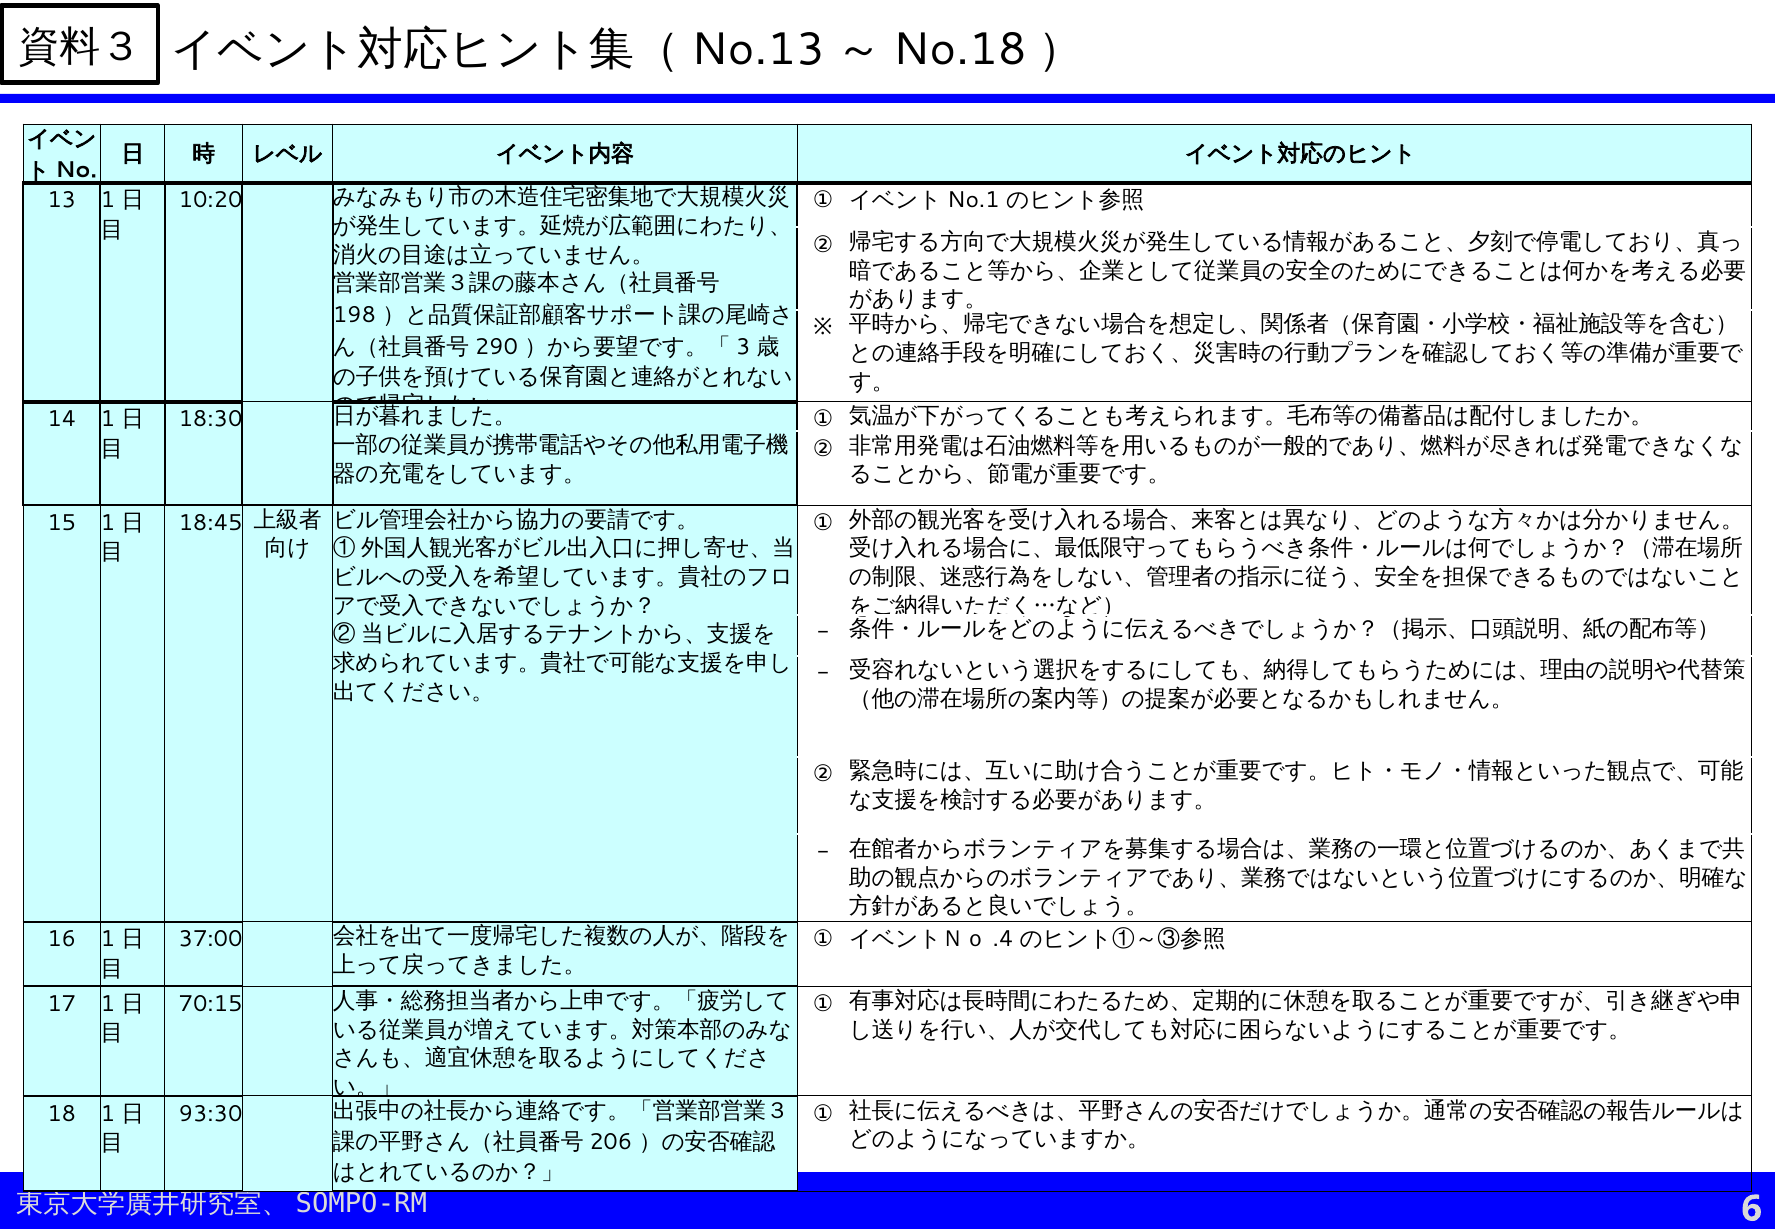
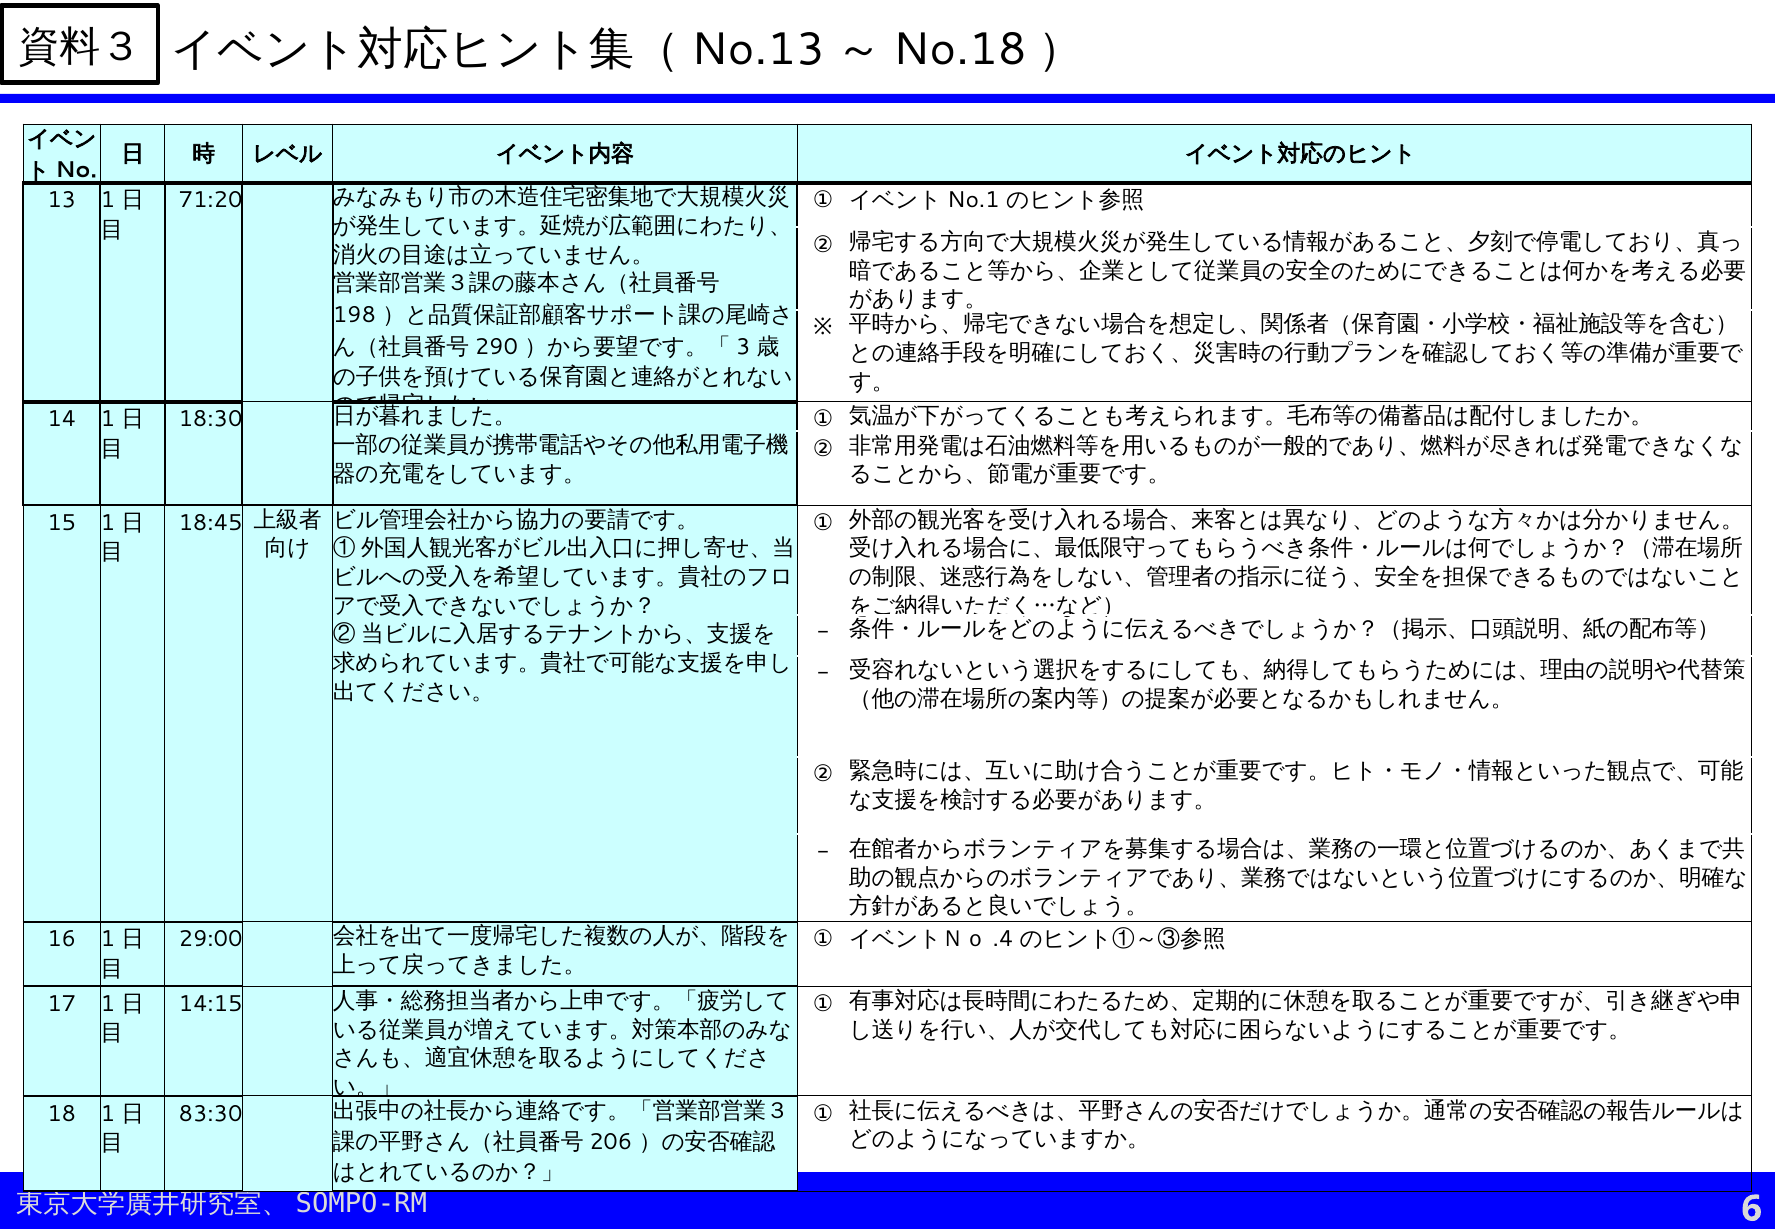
10:20: 10:20 -> 71:20 (211, 200)
37:00: 37:00 -> 29:00 (211, 939)
70:15: 70:15 -> 14:15 (211, 1004)
93:30: 93:30 -> 83:30 (211, 1113)
